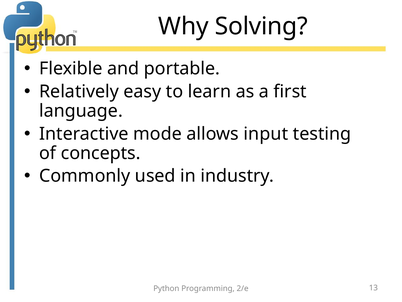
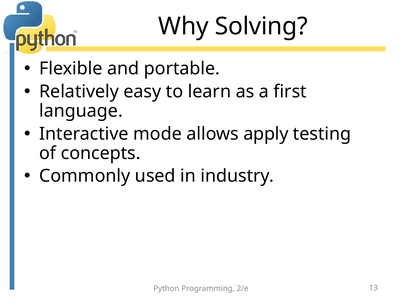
input: input -> apply (266, 134)
